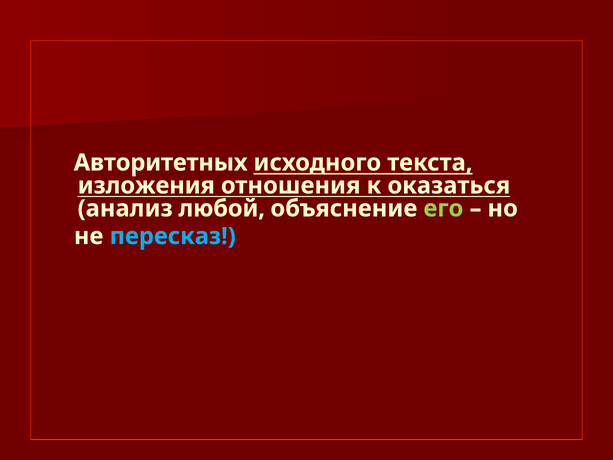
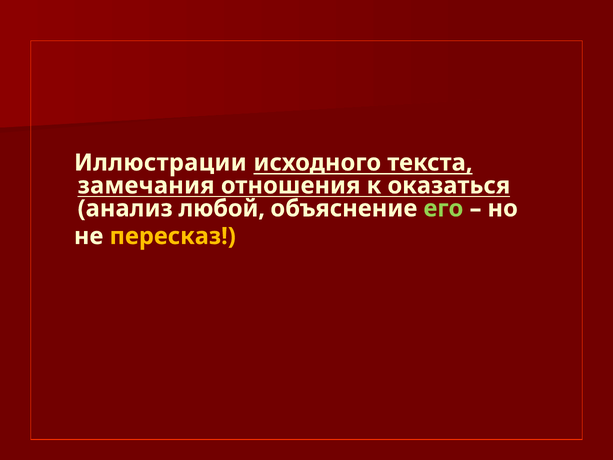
Авторитетных: Авторитетных -> Иллюстрации (160, 163)
изложения: изложения -> замечания (146, 185)
пересказ colour: light blue -> yellow (173, 236)
